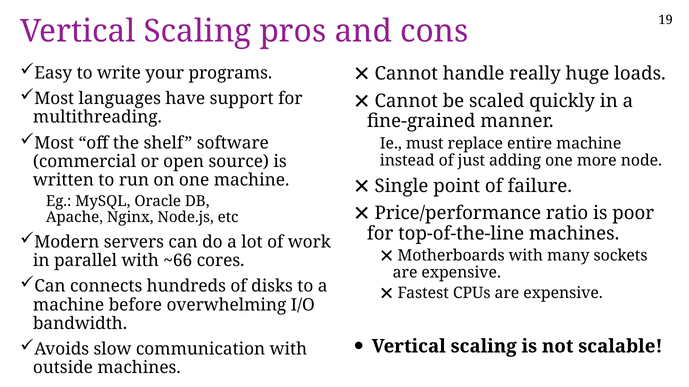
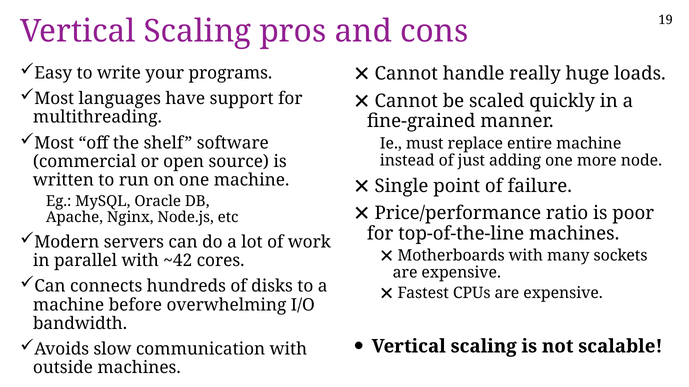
~66: ~66 -> ~42 (178, 261)
